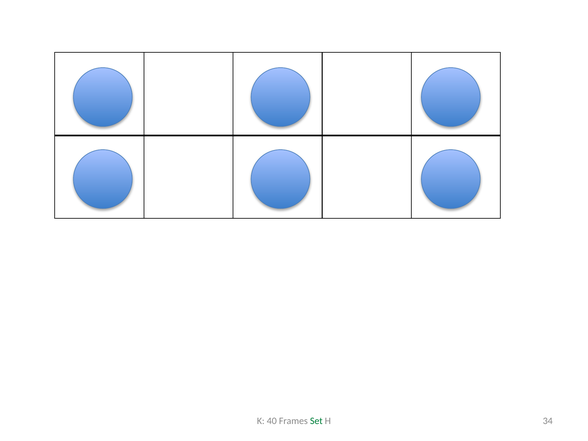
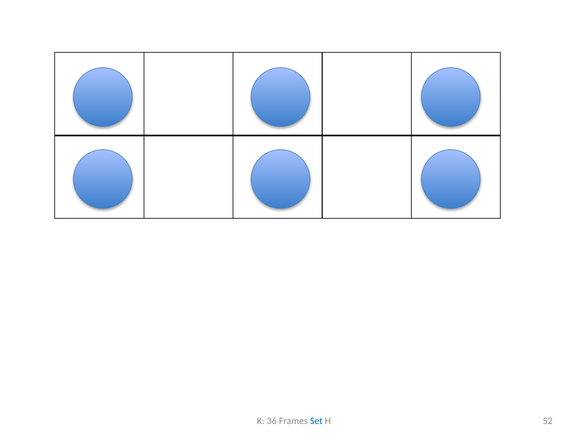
40: 40 -> 36 (272, 421)
Set colour: green -> blue (316, 421)
34: 34 -> 52 (548, 421)
